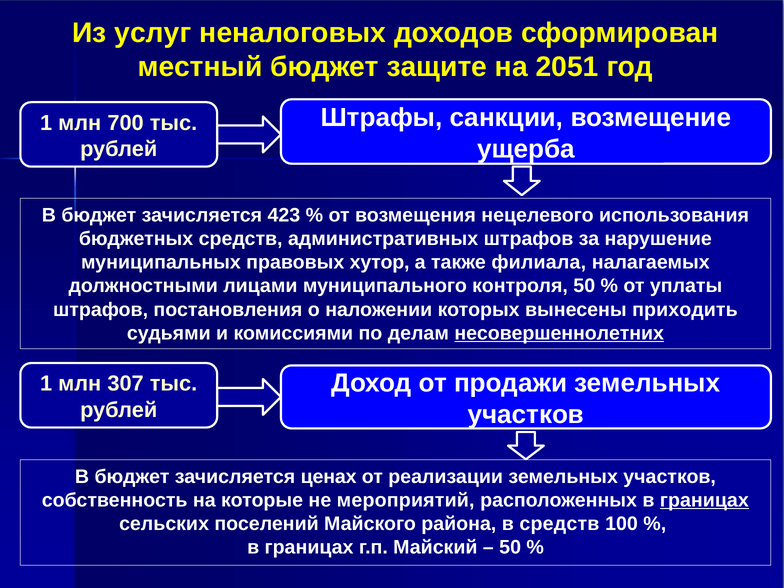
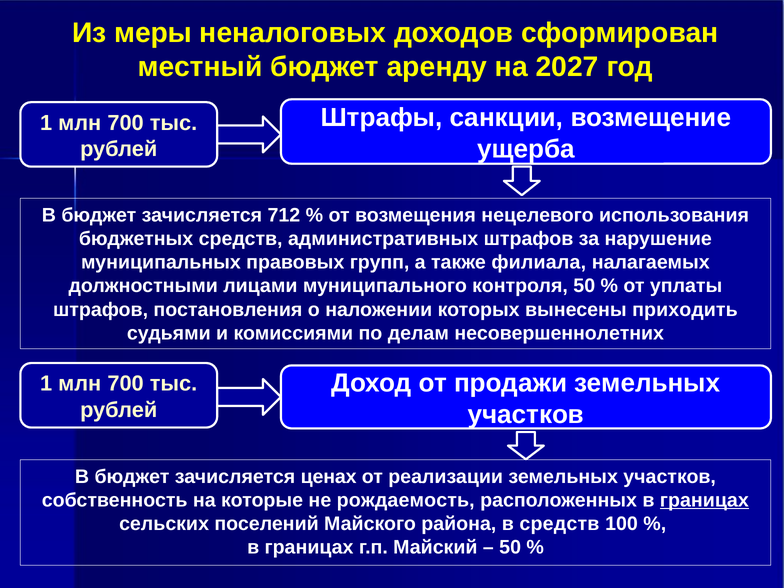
услуг: услуг -> меры (153, 33)
защите: защите -> аренду (437, 67)
2051: 2051 -> 2027 (567, 67)
423: 423 -> 712 (284, 215)
хутор: хутор -> групп (380, 262)
несовершеннолетних underline: present -> none (559, 333)
307: 307 -> 700 (126, 384)
мероприятий: мероприятий -> рождаемость (406, 500)
